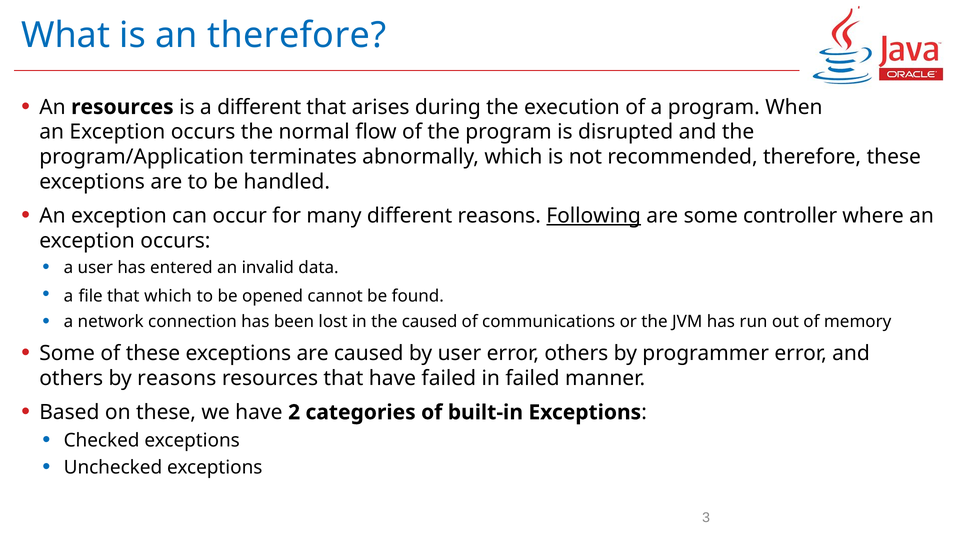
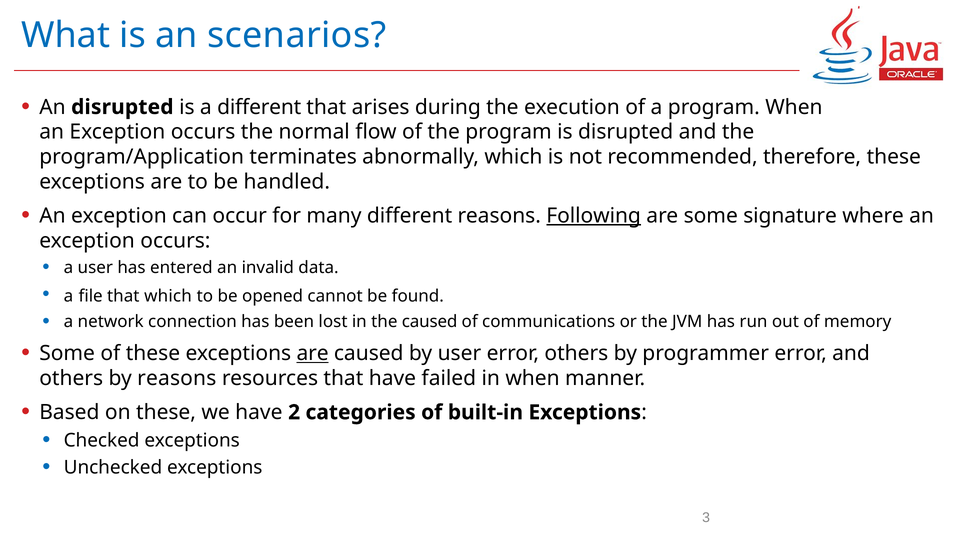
an therefore: therefore -> scenarios (297, 35)
An resources: resources -> disrupted (122, 107)
controller: controller -> signature (790, 216)
are underline: none -> present (313, 353)
in failed: failed -> when (533, 378)
